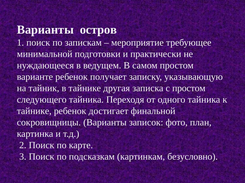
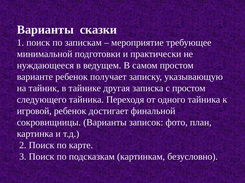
остров: остров -> сказки (98, 30)
тайнике: тайнике -> игровой (34, 111)
